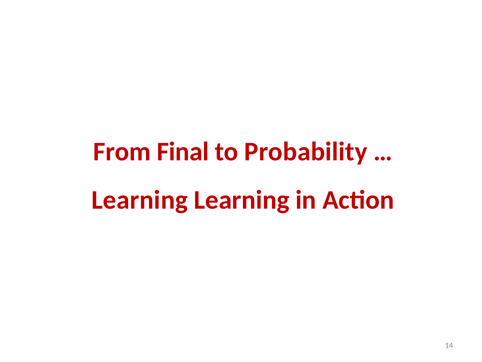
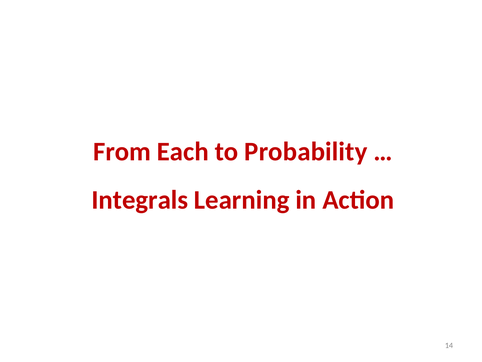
Final: Final -> Each (183, 151)
Learning: Learning -> Integrals (140, 200)
